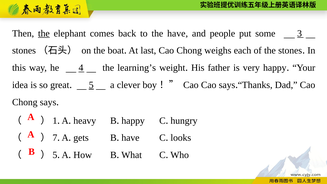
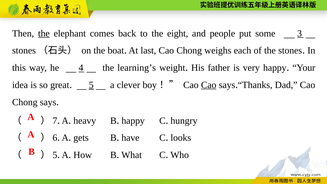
the have: have -> eight (178, 33)
Cao underline: none -> present (209, 85)
1: 1 -> 7 (55, 121)
7: 7 -> 6 (55, 138)
